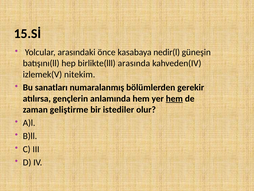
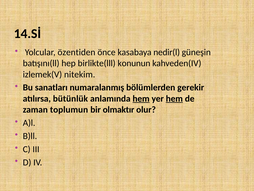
15.Sİ: 15.Sİ -> 14.Sİ (27, 34)
arasındaki: arasındaki -> özentiden (76, 52)
arasında: arasında -> konunun (134, 63)
gençlerin: gençlerin -> bütünlük (70, 98)
hem underline: none -> present (141, 98)
geliştirme: geliştirme -> toplumun (69, 109)
istediler: istediler -> olmaktır (119, 109)
